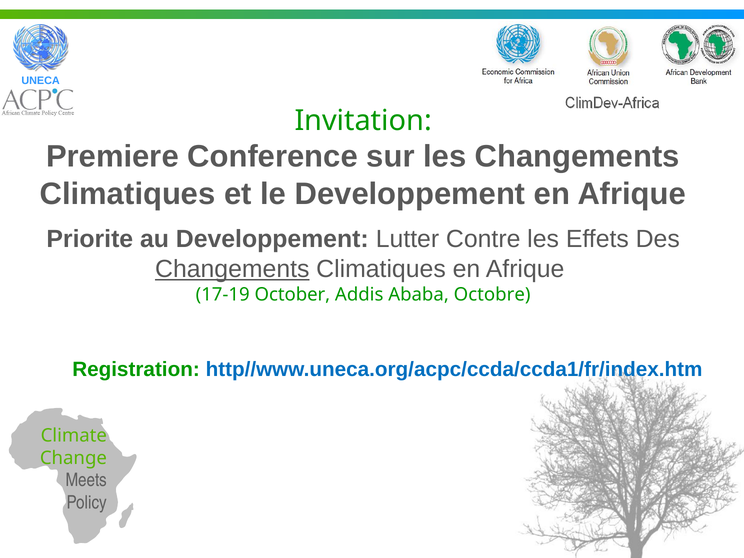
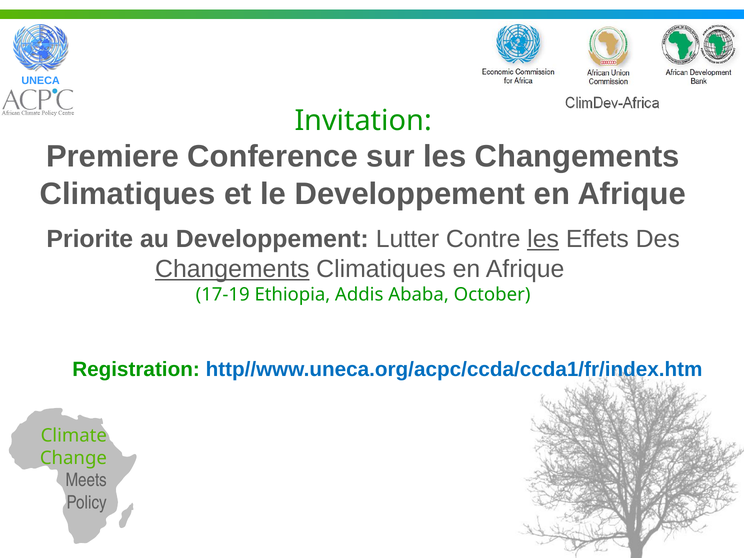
les underline: none -> present (543, 239)
October: October -> Ethiopia (292, 295)
Octobre: Octobre -> October (492, 295)
